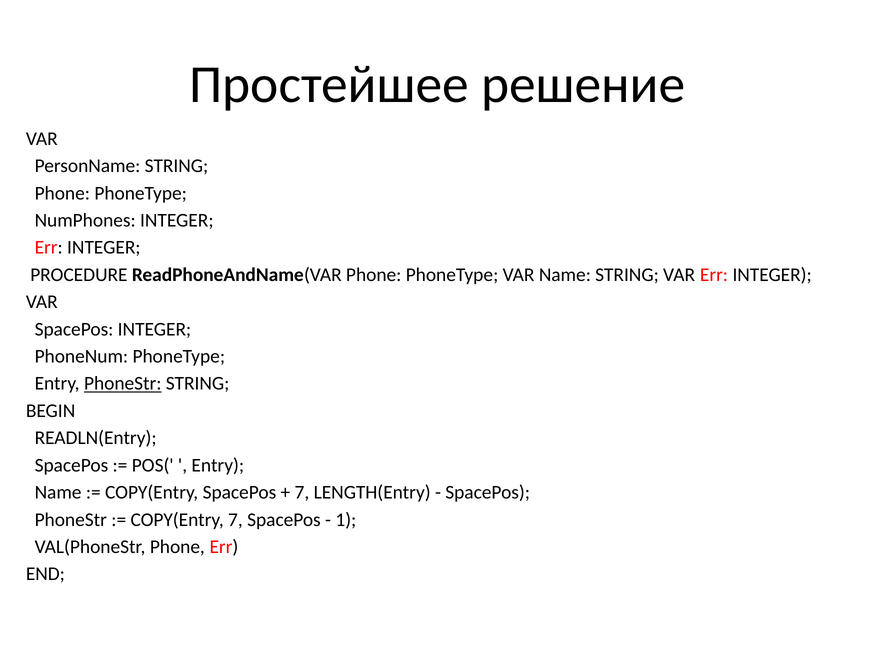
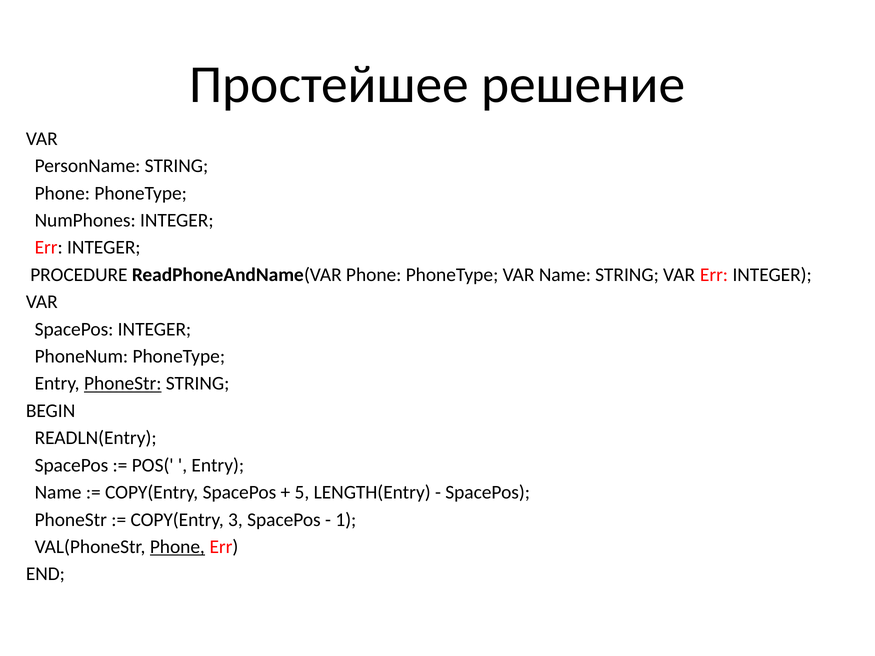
7: 7 -> 5 (302, 493)
COPY(Entry 7: 7 -> 3 (235, 520)
Phone underline: none -> present (177, 547)
